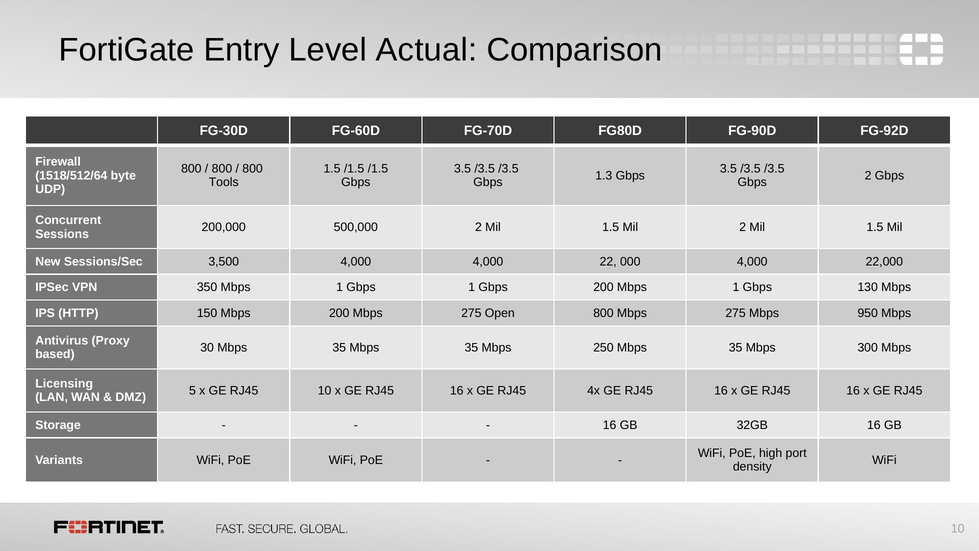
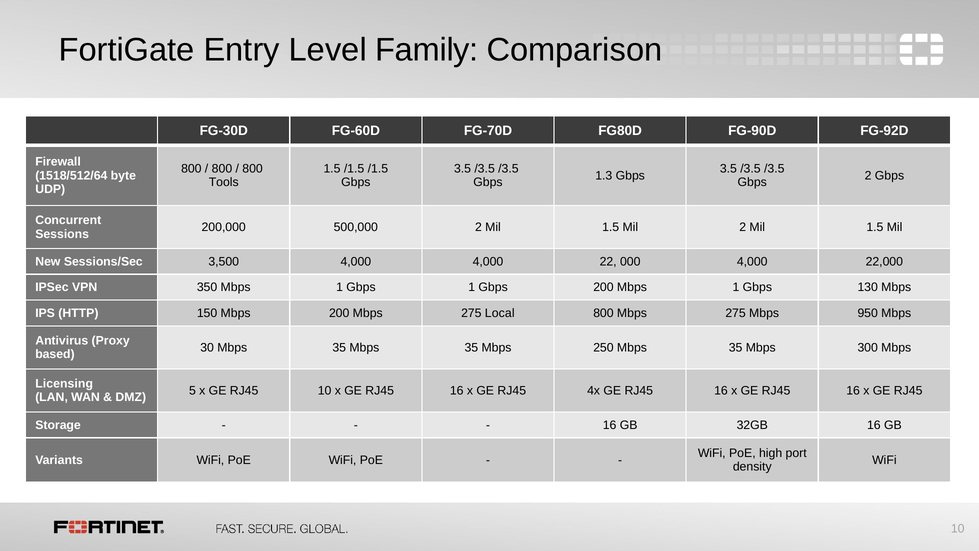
Actual: Actual -> Family (427, 50)
Open: Open -> Local (500, 313)
